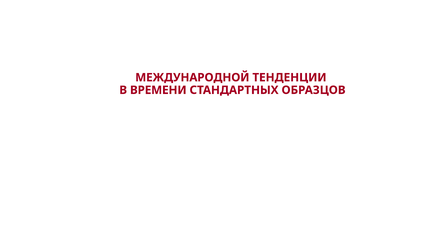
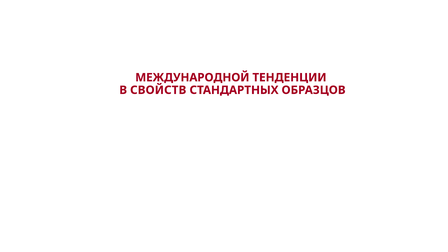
ВРЕМЕНИ: ВРЕМЕНИ -> СВОЙСТВ (158, 90)
